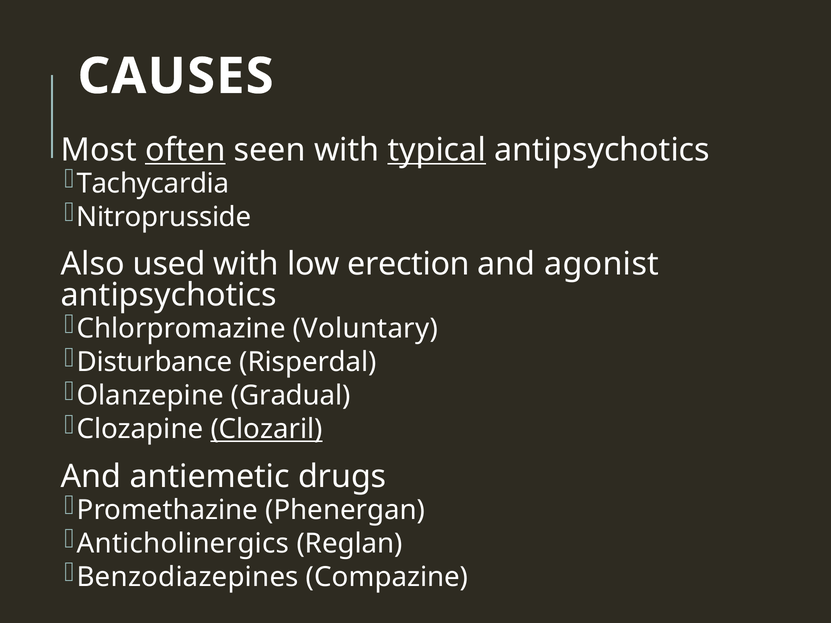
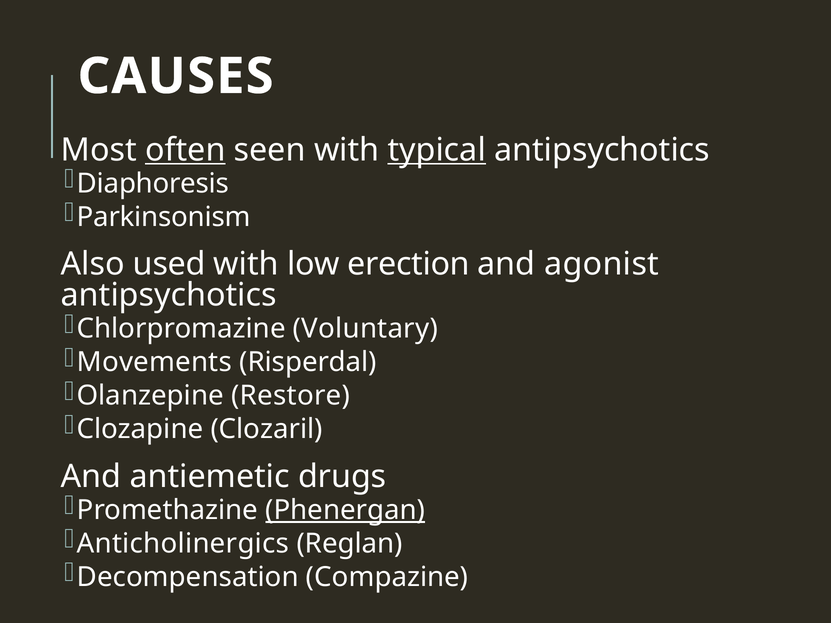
Tachycardia: Tachycardia -> Diaphoresis (153, 184)
Nitroprusside: Nitroprusside -> Parkinsonism (164, 217)
Disturbance: Disturbance -> Movements (154, 362)
Gradual: Gradual -> Restore (291, 396)
Clozaril underline: present -> none (267, 429)
Phenergan underline: none -> present (345, 510)
Benzodiazepines: Benzodiazepines -> Decompensation (188, 577)
